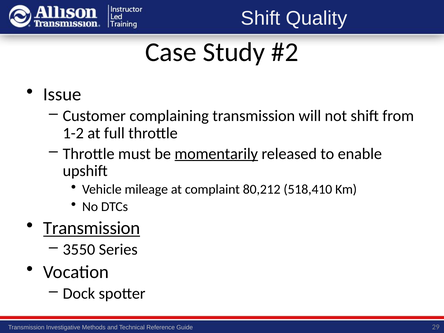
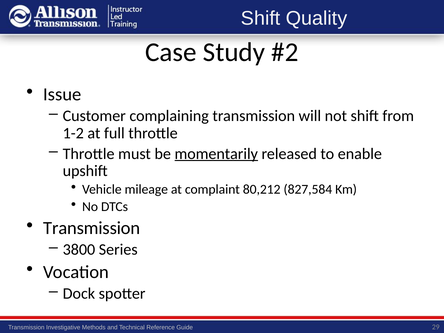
518,410: 518,410 -> 827,584 (308, 189)
Transmission underline: present -> none (92, 228)
3550: 3550 -> 3800 (79, 250)
